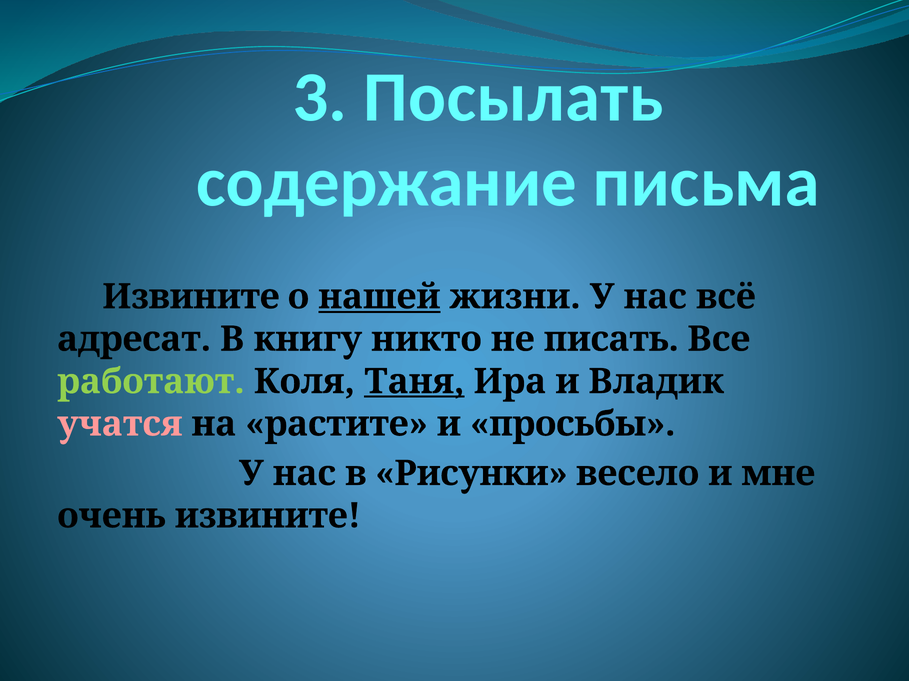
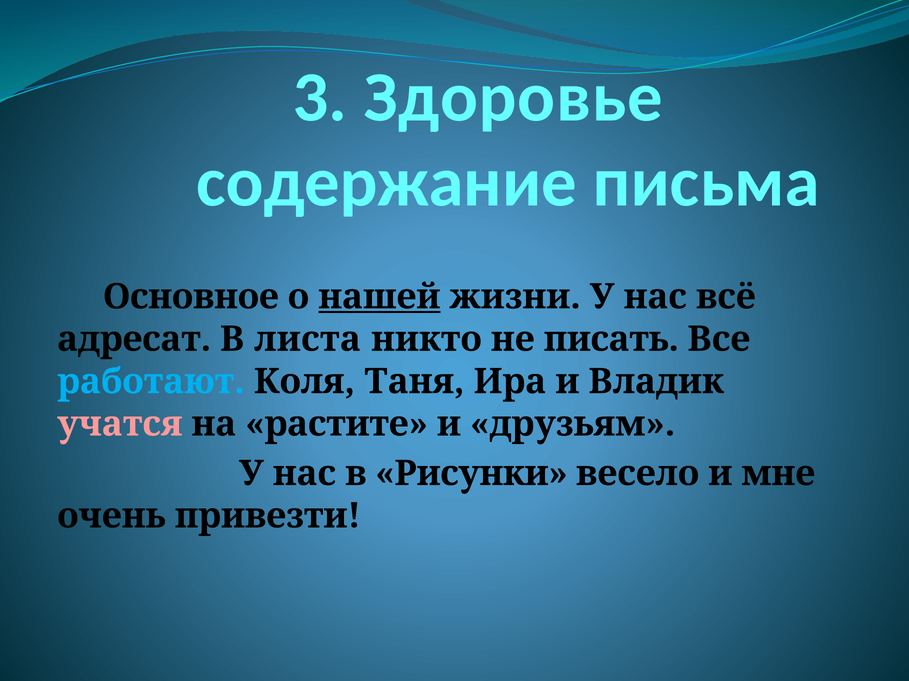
Посылать: Посылать -> Здоровье (513, 98)
Извините: Извините -> Основное (191, 297)
книгу: книгу -> листа (308, 339)
работают colour: light green -> light blue (151, 382)
Таня underline: present -> none (414, 382)
просьбы: просьбы -> друзьям (573, 424)
очень извините: извините -> привезти (268, 516)
